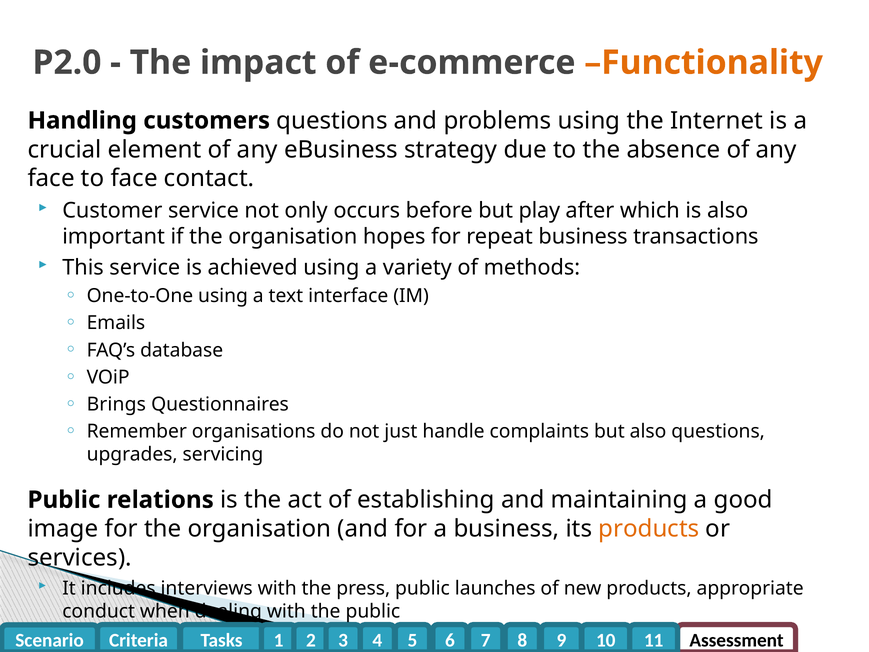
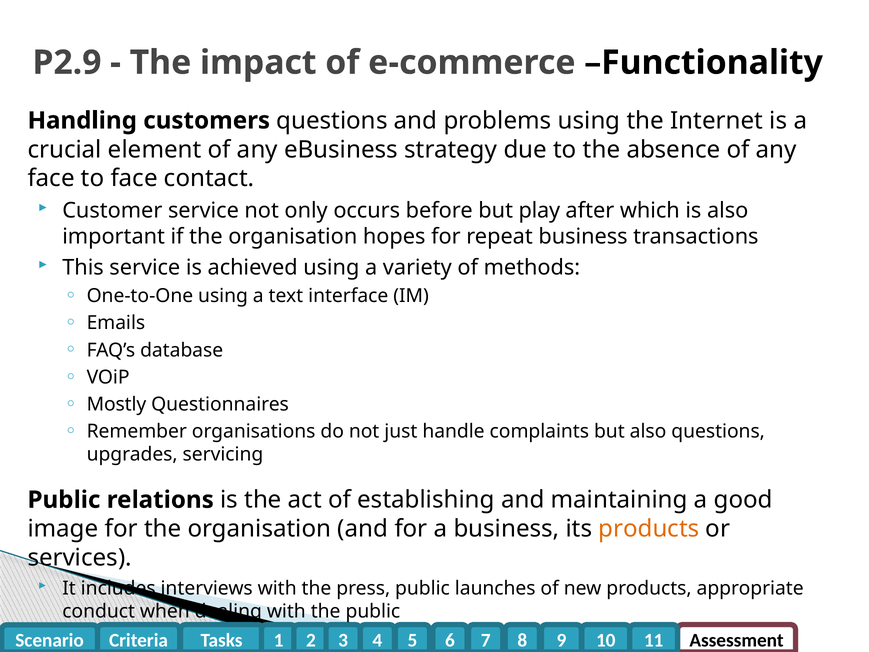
P2.0: P2.0 -> P2.9 (67, 63)
Functionality colour: orange -> black (704, 63)
Brings: Brings -> Mostly (116, 404)
